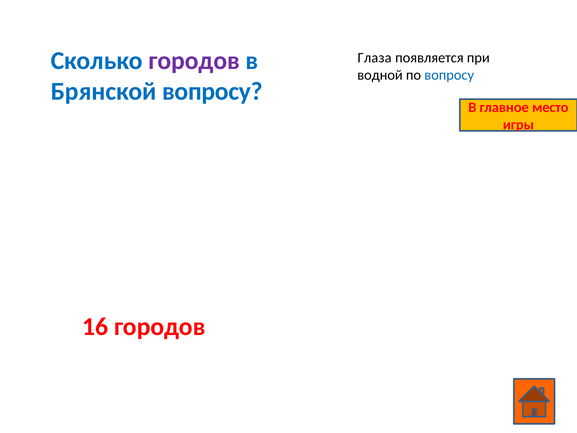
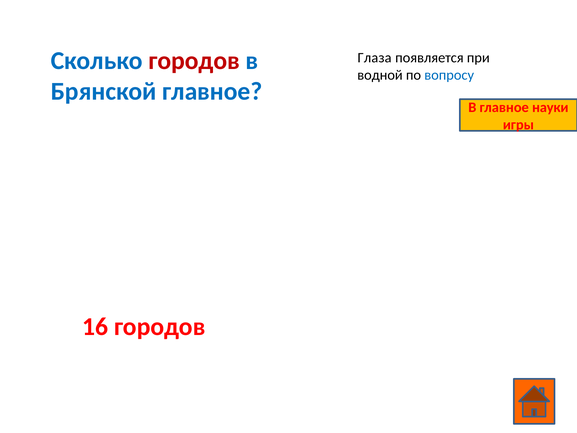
городов colour: purple -> red (194, 61)
Брянской вопросу: вопросу -> главное (212, 91)
место: место -> науки (550, 107)
